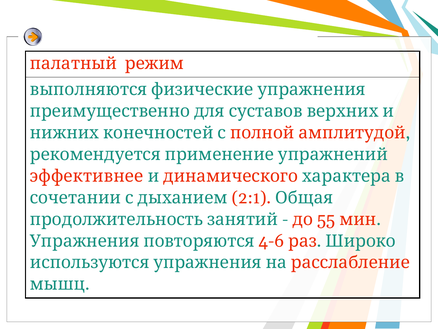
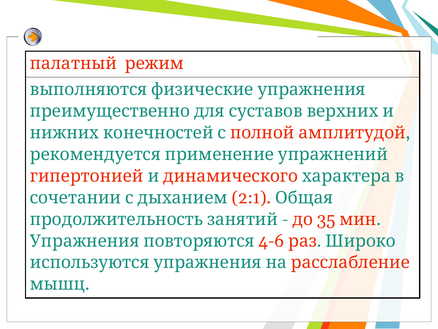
эффективнее: эффективнее -> гипертонией (87, 176)
55: 55 -> 35 (326, 219)
